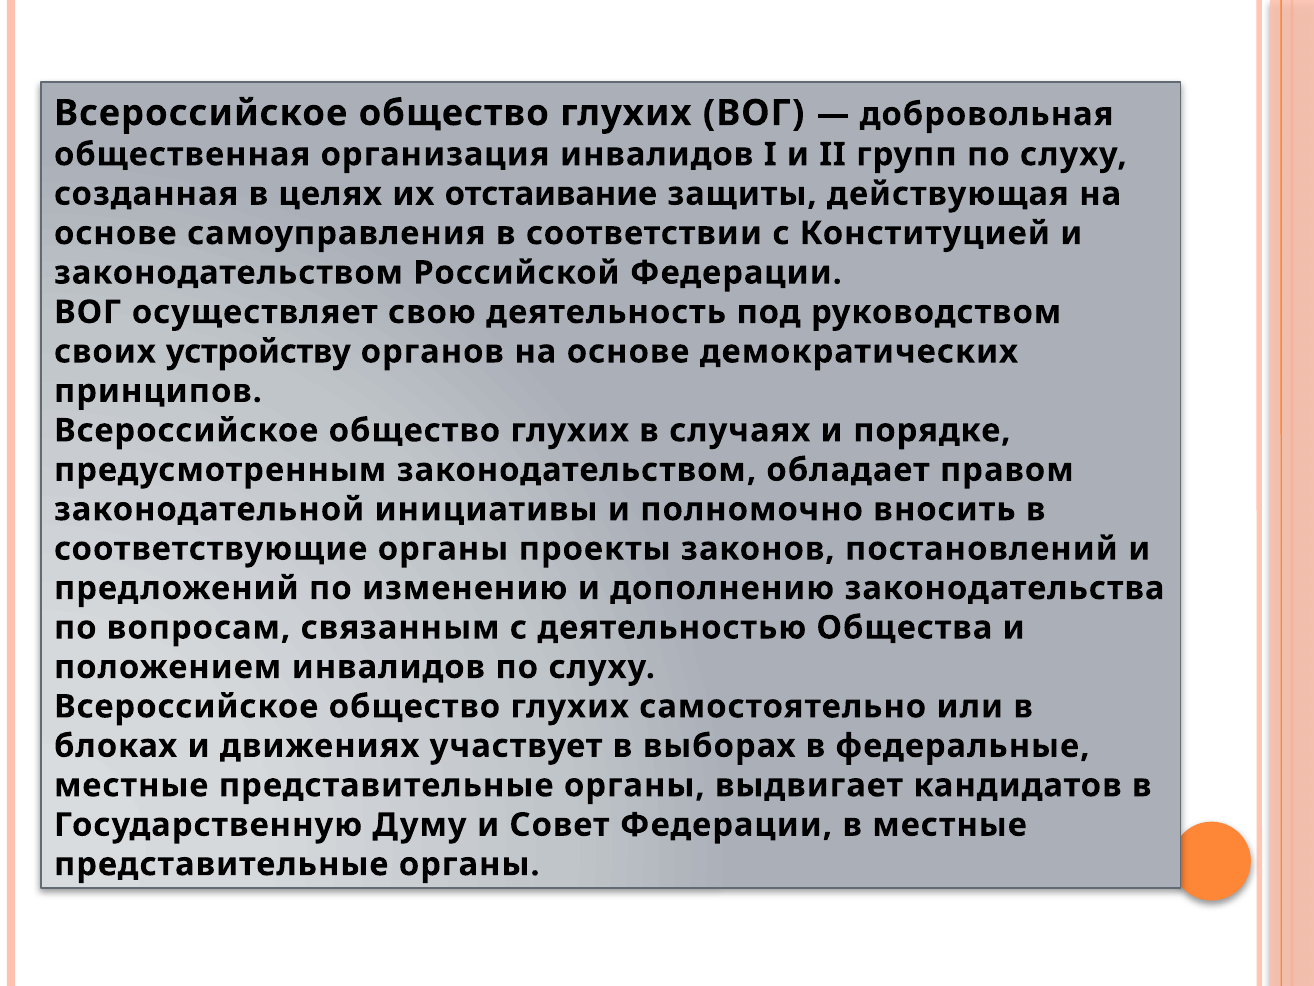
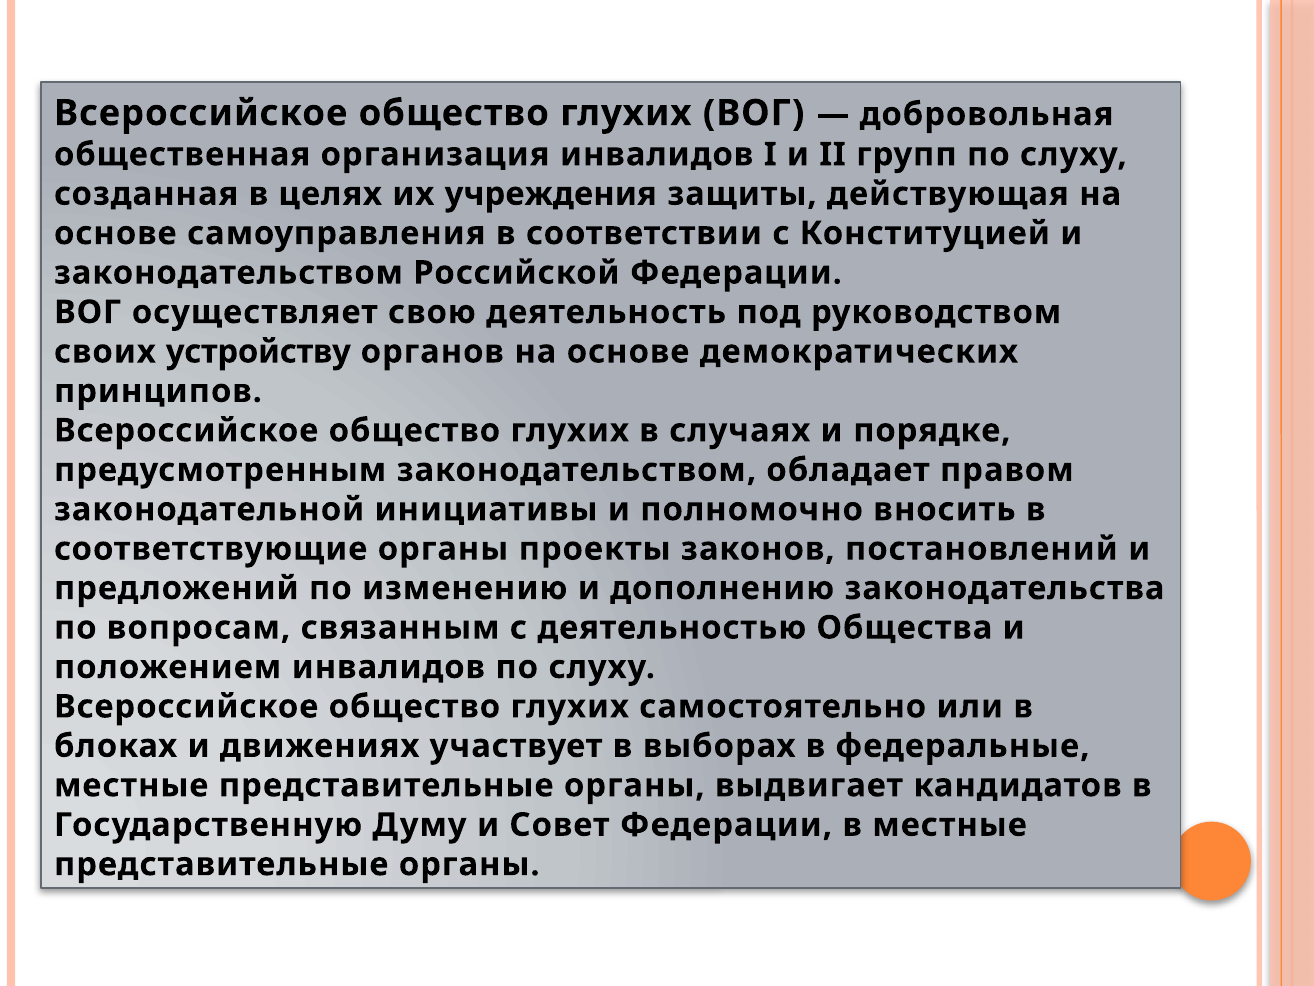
отстаивание: отстаивание -> учреждения (551, 194)
